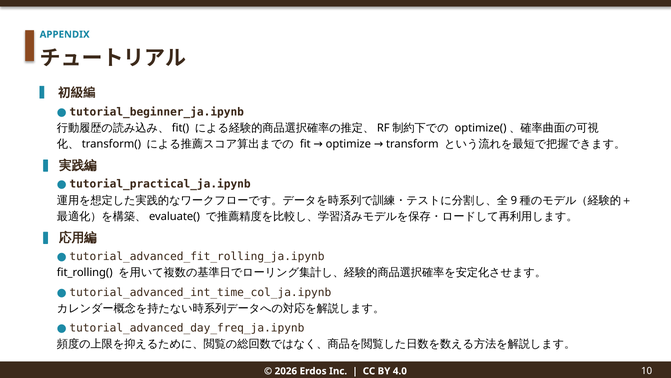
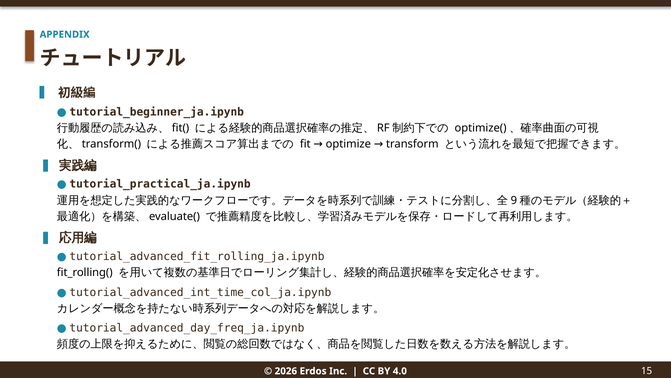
10: 10 -> 15 (647, 371)
